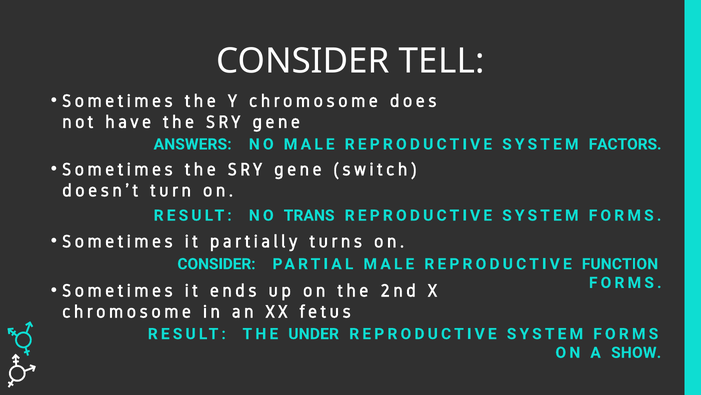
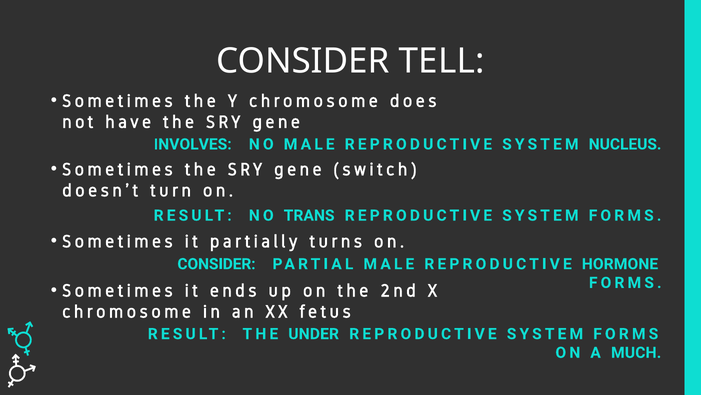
ANSWERS: ANSWERS -> INVOLVES (193, 144)
FACTORS: FACTORS -> NUCLEUS (625, 144)
FUNCTION: FUNCTION -> HORMONE (620, 264)
SHOW: SHOW -> MUCH (636, 352)
